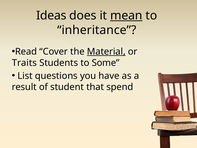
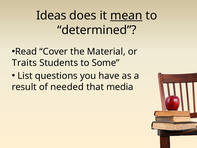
inheritance: inheritance -> determined (97, 30)
Material underline: present -> none (106, 52)
student: student -> needed (67, 87)
spend: spend -> media (120, 87)
